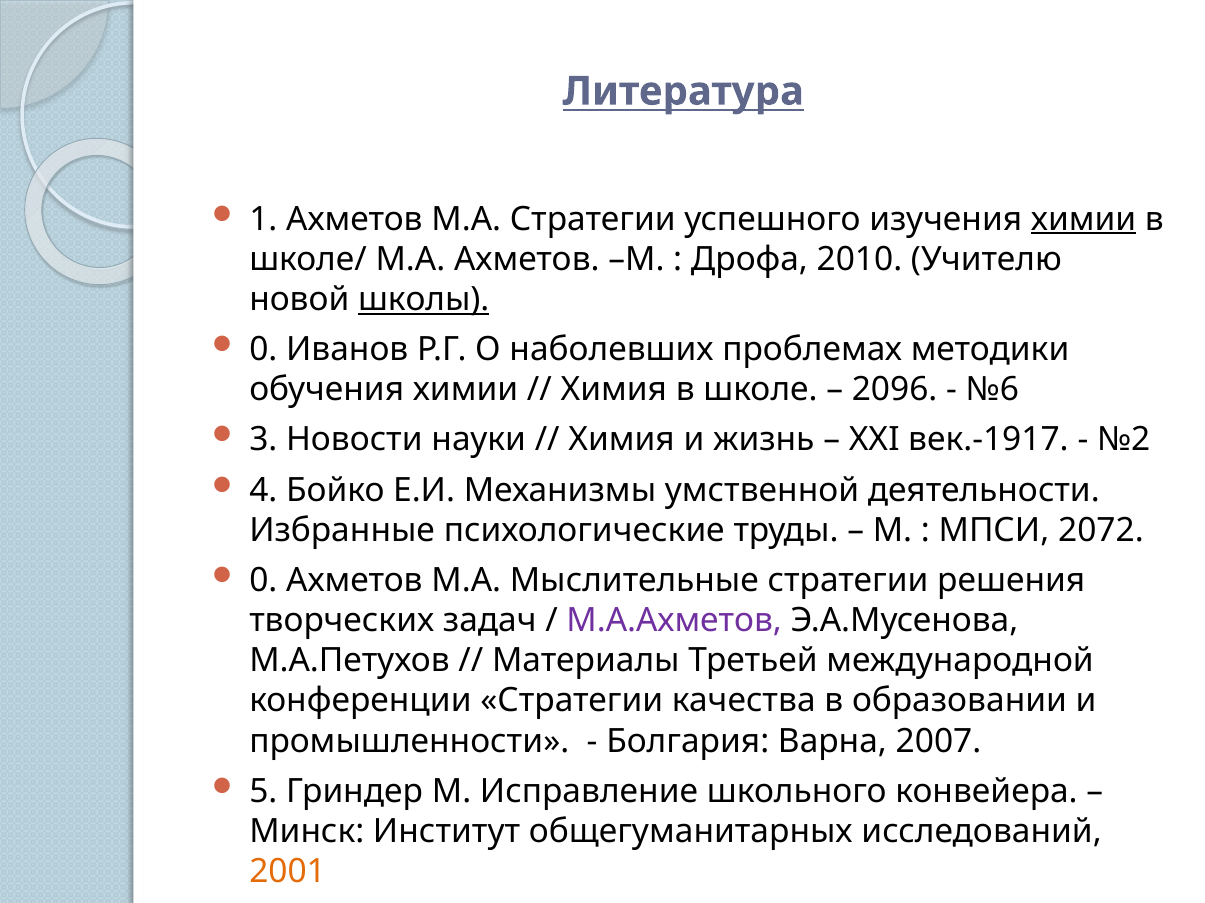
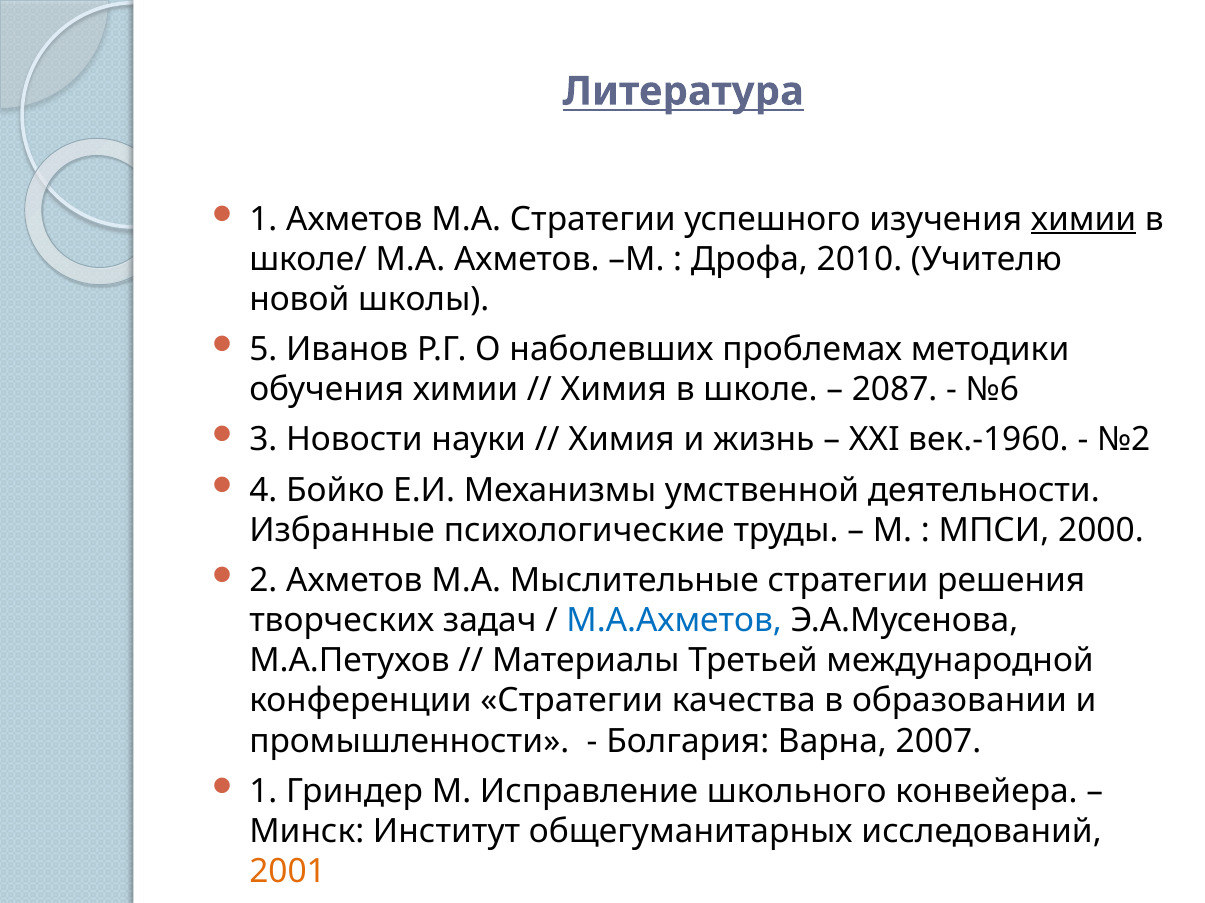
школы underline: present -> none (424, 300)
0: 0 -> 5 (263, 350)
2096: 2096 -> 2087 (895, 390)
век.-1917: век.-1917 -> век.-1960 (988, 440)
2072: 2072 -> 2000 (1101, 531)
0: 0 -> 2 (263, 581)
М.А.Ахметов colour: purple -> blue (674, 621)
5: 5 -> 1 (263, 792)
